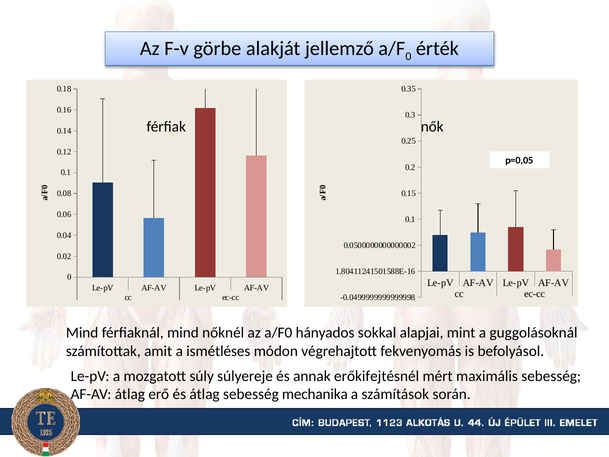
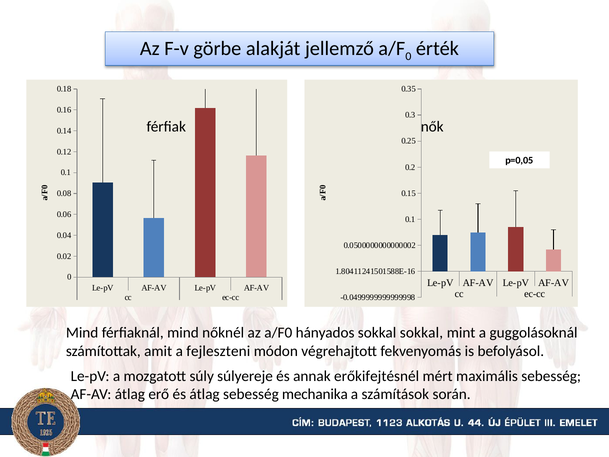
sokkal alapjai: alapjai -> sokkal (421, 333)
ismétléses: ismétléses -> fejleszteni (218, 351)
